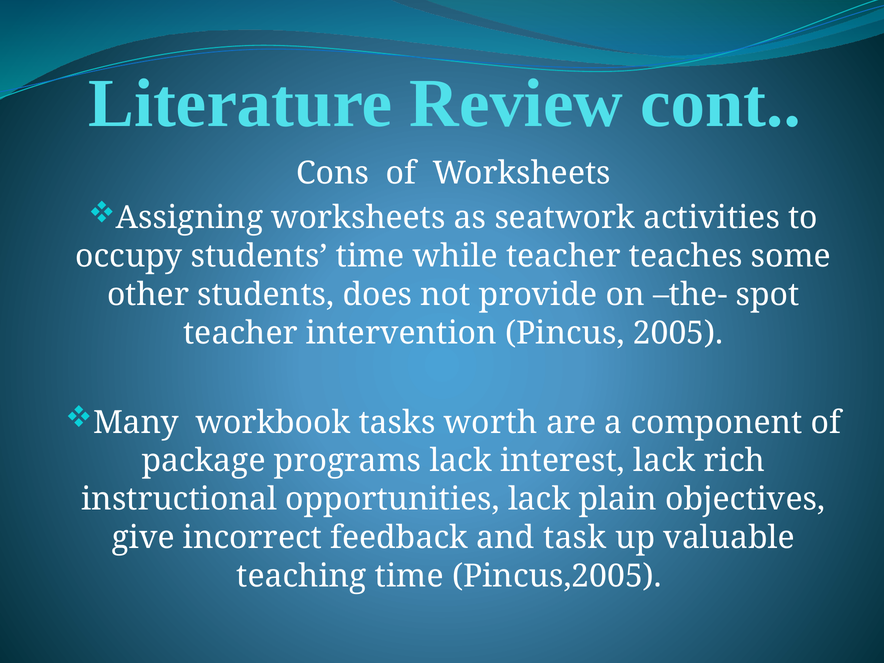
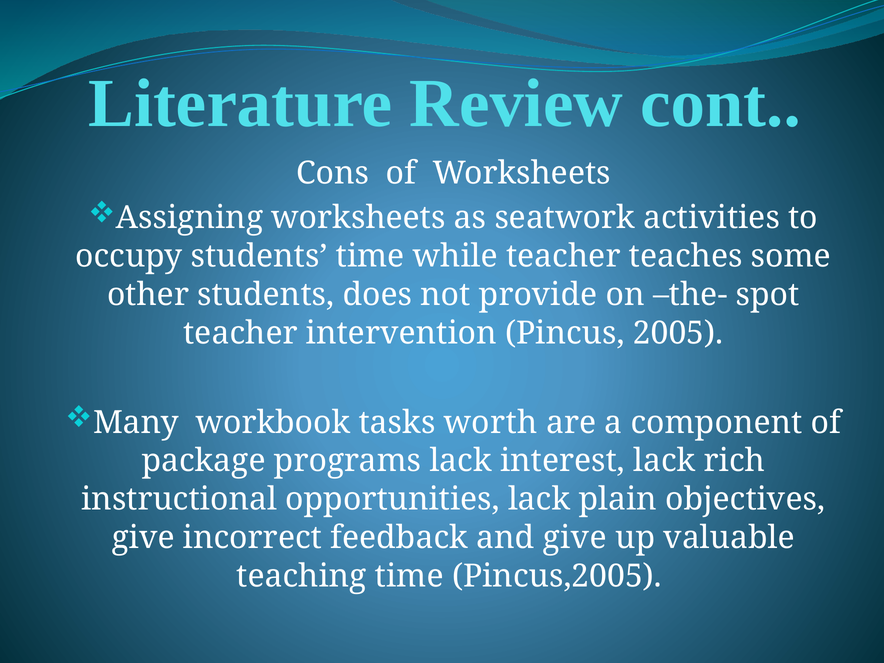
and task: task -> give (575, 538)
